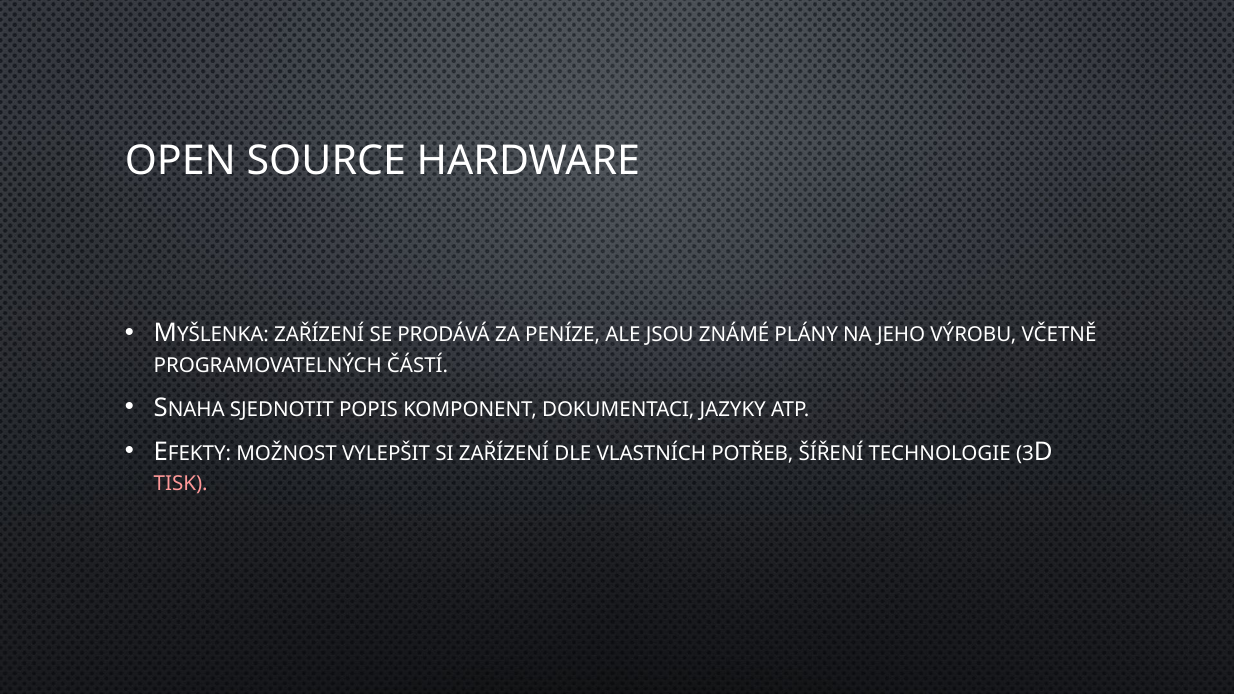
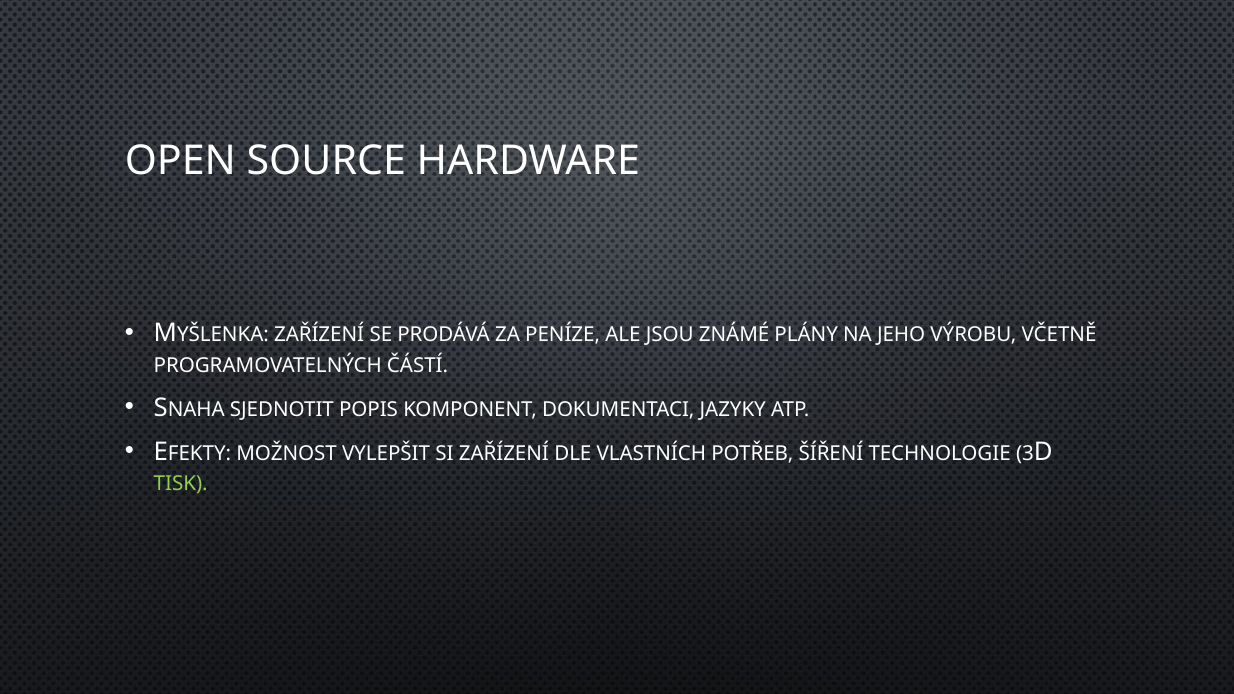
TISK colour: pink -> light green (181, 484)
